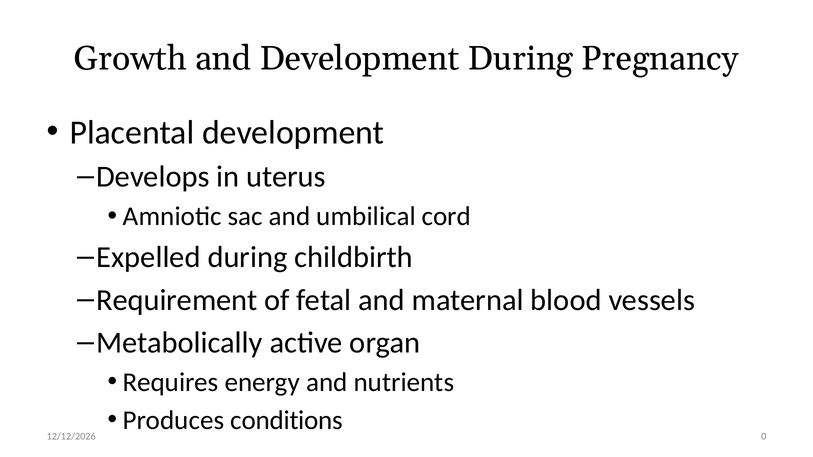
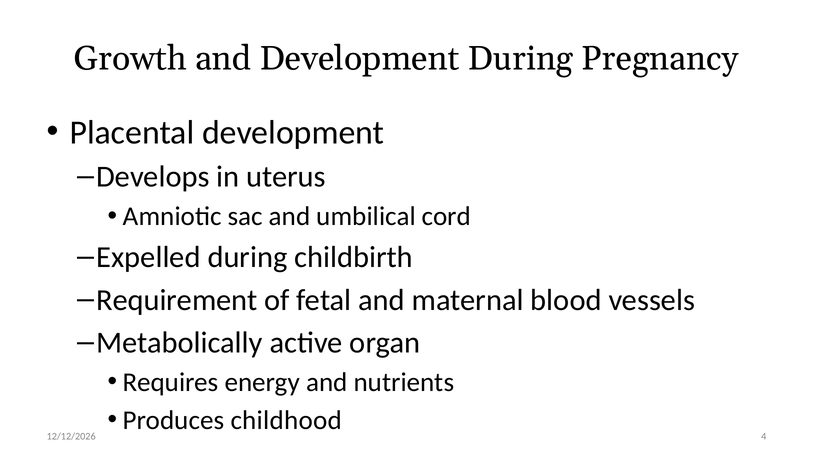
conditions: conditions -> childhood (286, 421)
0: 0 -> 4 (764, 437)
